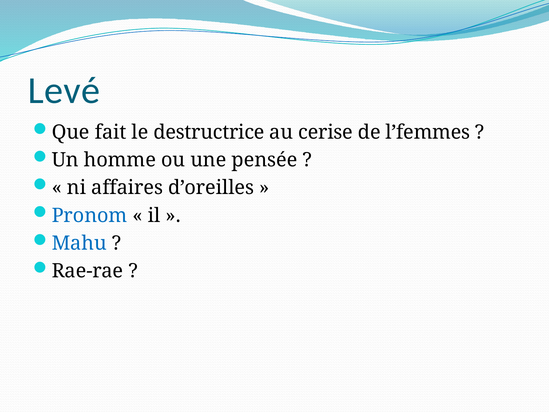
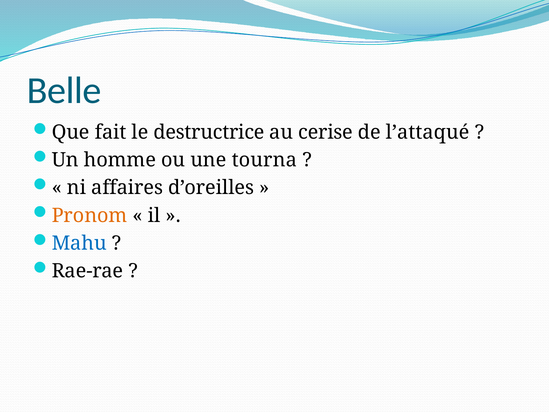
Levé: Levé -> Belle (64, 91)
l’femmes: l’femmes -> l’attaqué (428, 132)
pensée: pensée -> tourna (264, 160)
Pronom colour: blue -> orange (90, 215)
